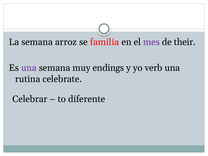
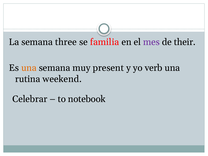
arroz: arroz -> three (66, 42)
una colour: purple -> orange (29, 68)
endings: endings -> present (108, 68)
celebrate: celebrate -> weekend (62, 79)
diferente: diferente -> notebook (87, 99)
